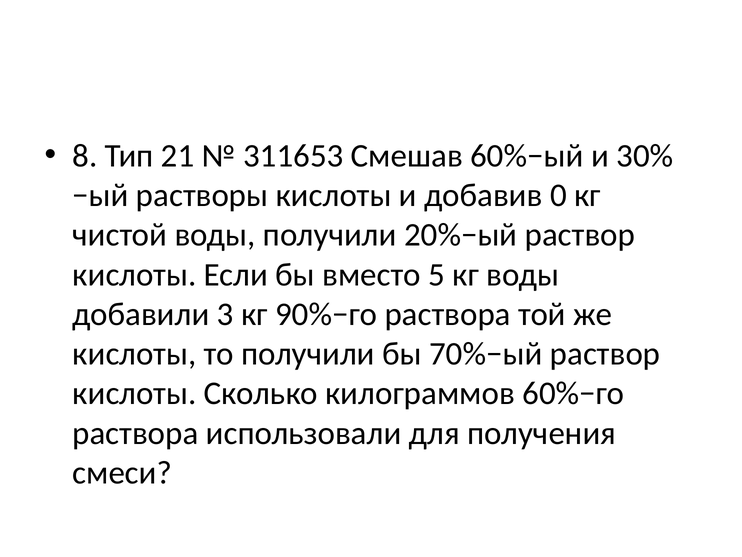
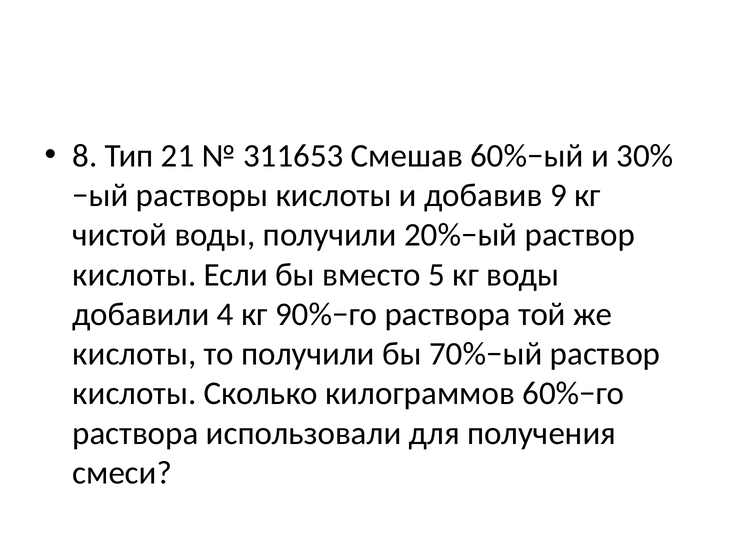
0: 0 -> 9 (558, 195)
3: 3 -> 4 (225, 314)
